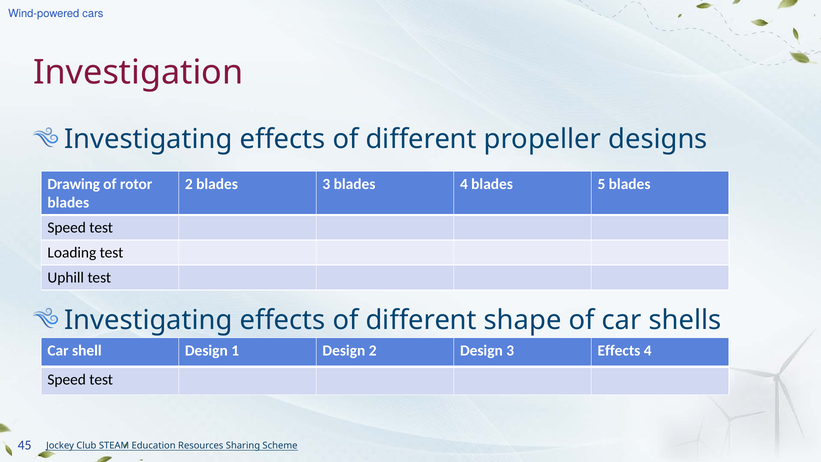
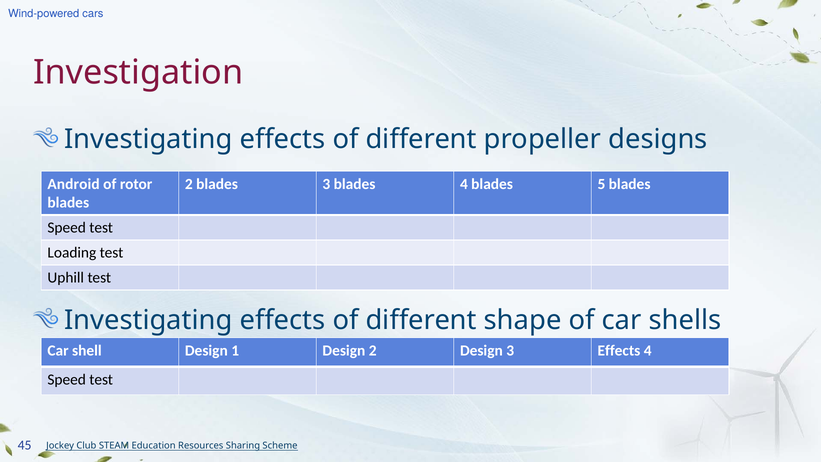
Drawing: Drawing -> Android (74, 184)
